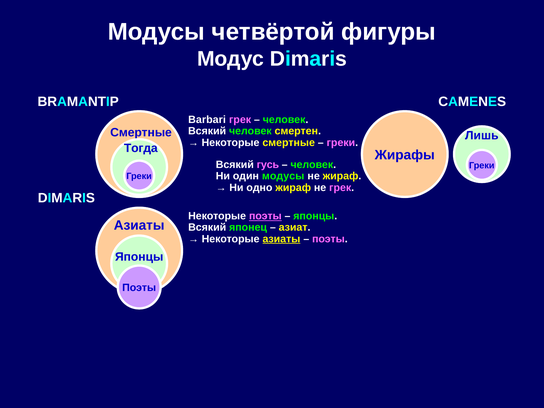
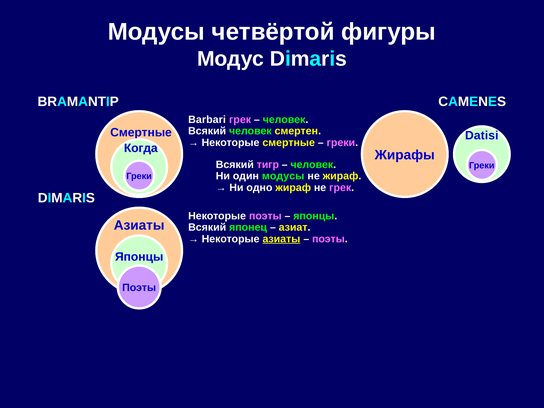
Лишь: Лишь -> Datisi (482, 135)
Тогда: Тогда -> Когда (141, 148)
гусь: гусь -> тигр (268, 165)
поэты underline: present -> none (265, 216)
